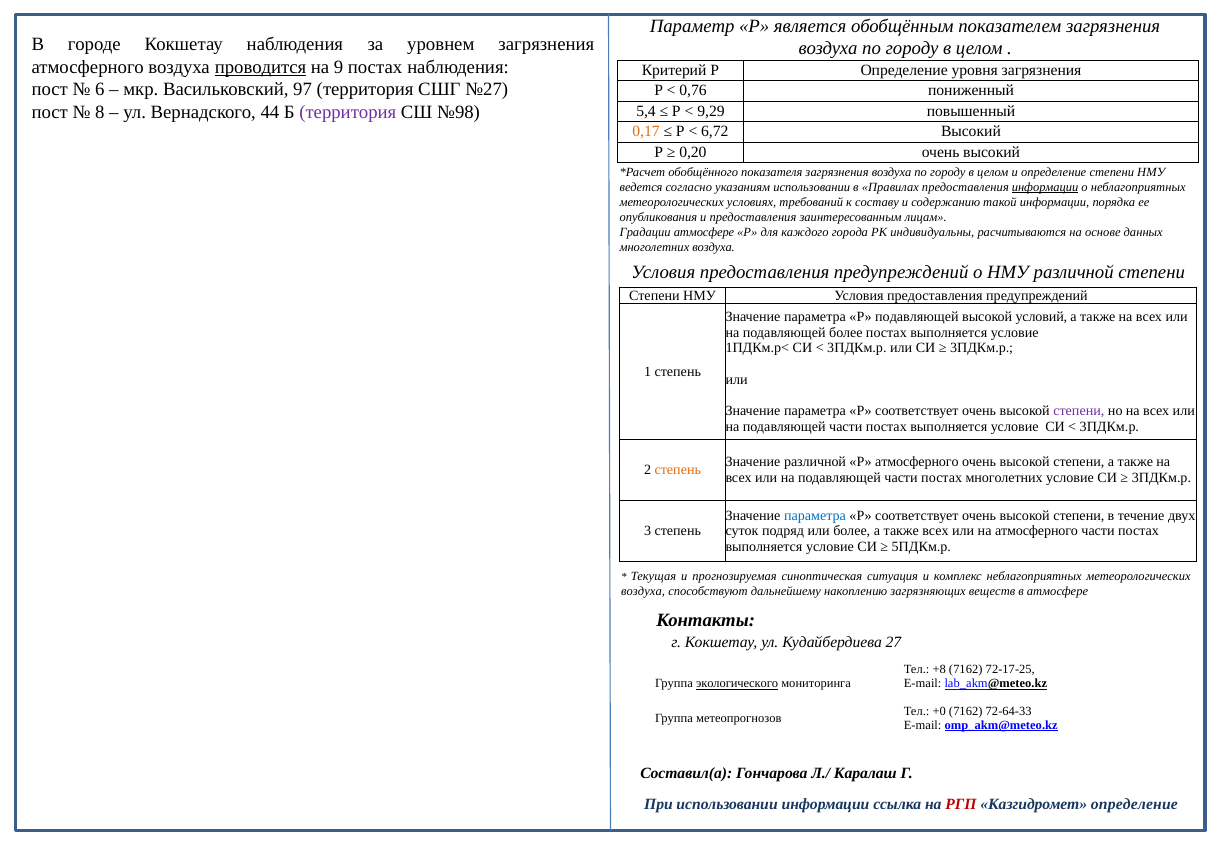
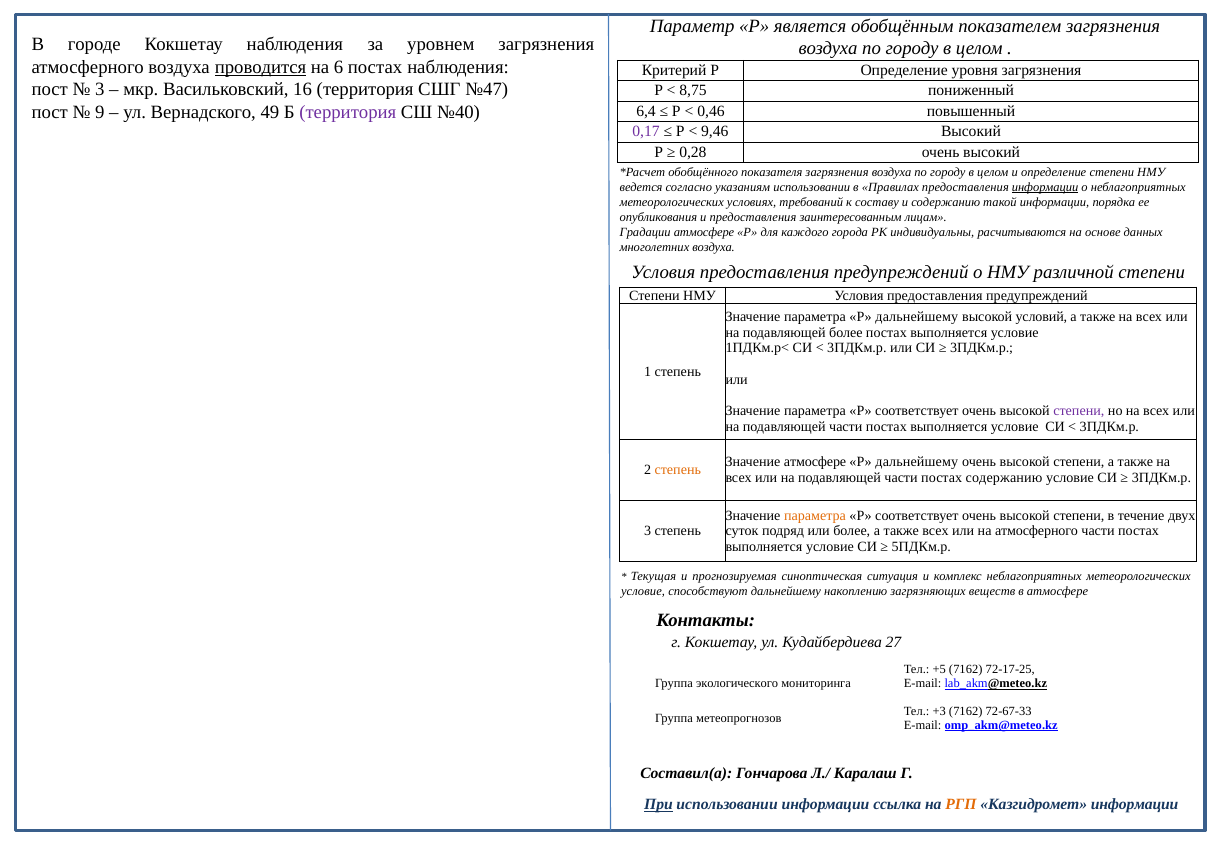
9: 9 -> 6 (339, 67)
6: 6 -> 3 (100, 90)
97: 97 -> 16 (303, 90)
№27: №27 -> №47 (487, 90)
0,76: 0,76 -> 8,75 (693, 91)
8: 8 -> 9 (100, 112)
44: 44 -> 49 (270, 112)
№98: №98 -> №40 (459, 112)
5,4: 5,4 -> 6,4 (646, 111)
9,29: 9,29 -> 0,46 (711, 111)
0,17 colour: orange -> purple (646, 132)
6,72: 6,72 -> 9,46 (715, 132)
0,20: 0,20 -> 0,28 (693, 152)
параметра Р подавляющей: подавляющей -> дальнейшему (917, 317)
Значение различной: различной -> атмосфере (815, 462)
атмосферного: атмосферного -> дальнейшему (917, 462)
постах многолетних: многолетних -> содержанию (1004, 478)
параметра colour: blue -> orange (815, 516)
воздуха: воздуха -> условие (643, 592)
+8: +8 -> +5 (939, 670)
экологического underline: present -> none (737, 684)
+0: +0 -> +3 (939, 711)
72-64-33: 72-64-33 -> 72-67-33 (1009, 711)
При underline: none -> present (658, 805)
РГП colour: red -> orange (961, 805)
Казгидромет определение: определение -> информации (1135, 805)
